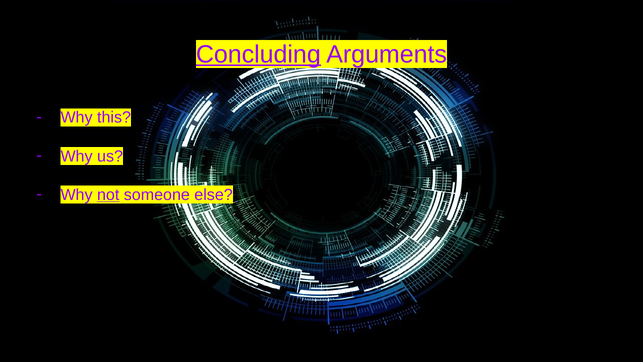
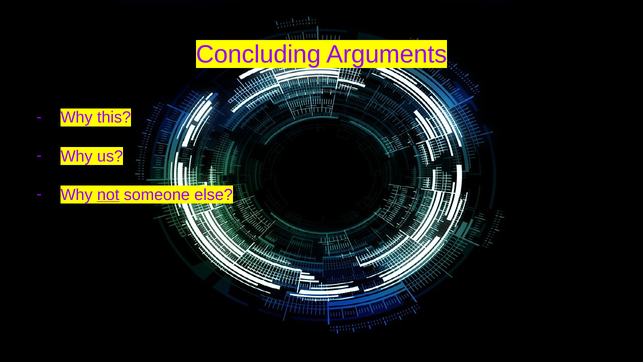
Concluding underline: present -> none (258, 54)
